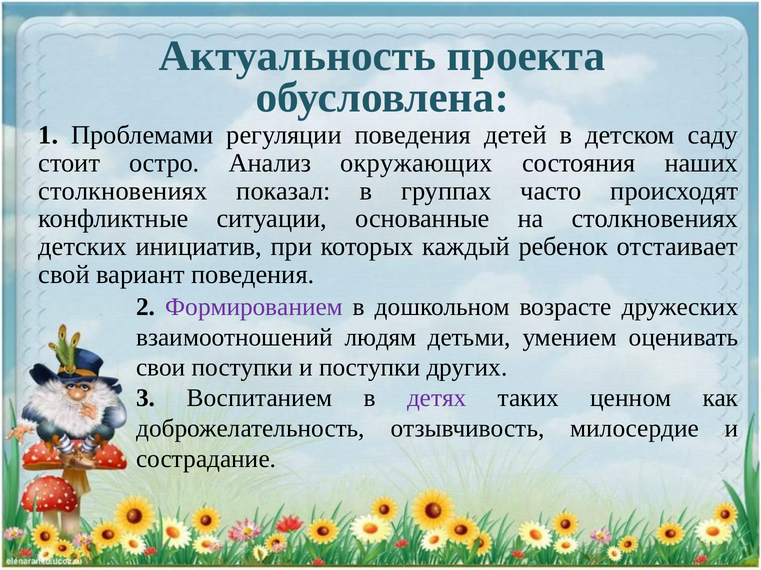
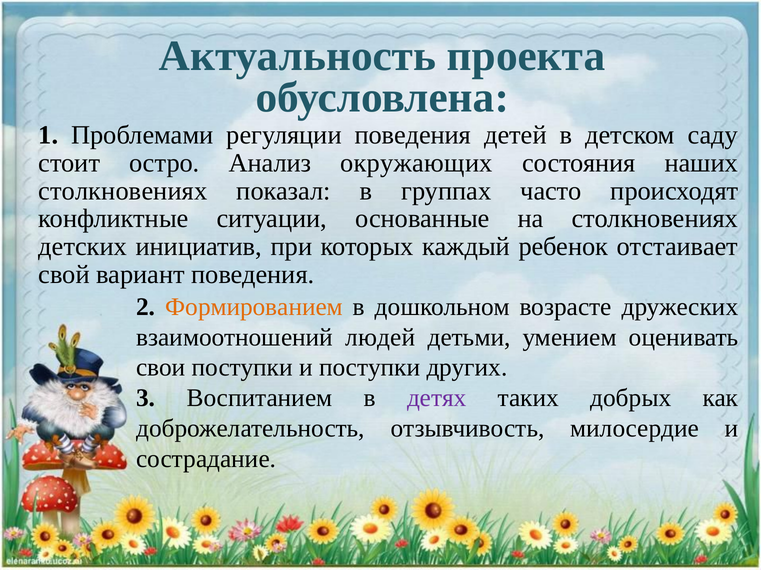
Формированием colour: purple -> orange (254, 307)
людям: людям -> людей (380, 338)
ценном: ценном -> добрых (631, 398)
